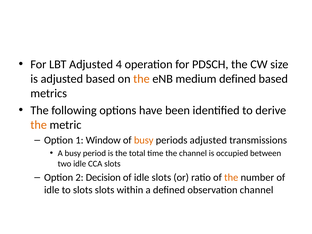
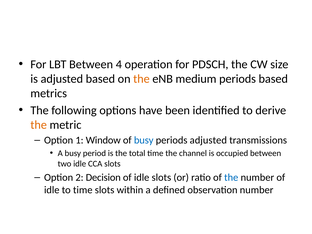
LBT Adjusted: Adjusted -> Between (91, 64)
medium defined: defined -> periods (238, 79)
busy colour: orange -> blue (144, 140)
the colour: orange -> blue (231, 177)
to slots: slots -> time (83, 190)
observation channel: channel -> number (257, 190)
